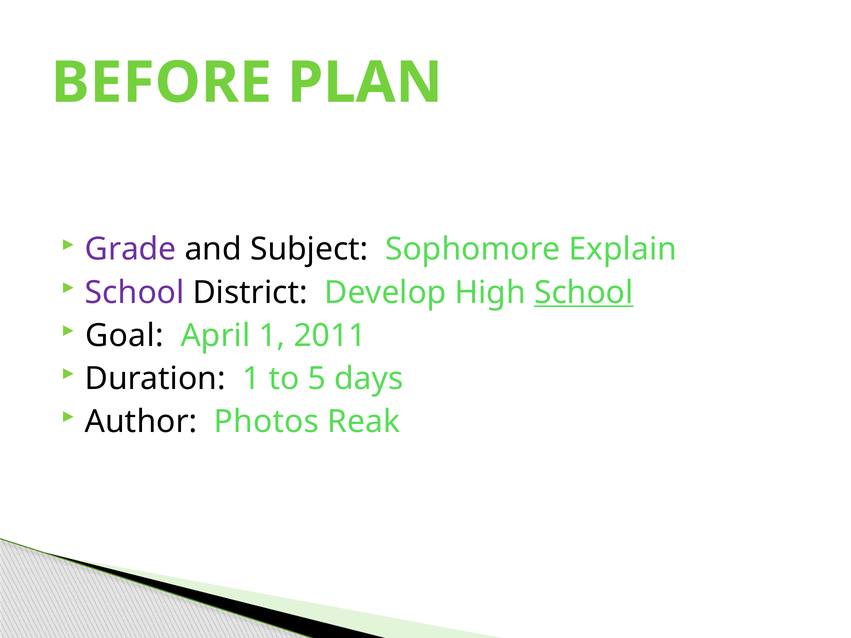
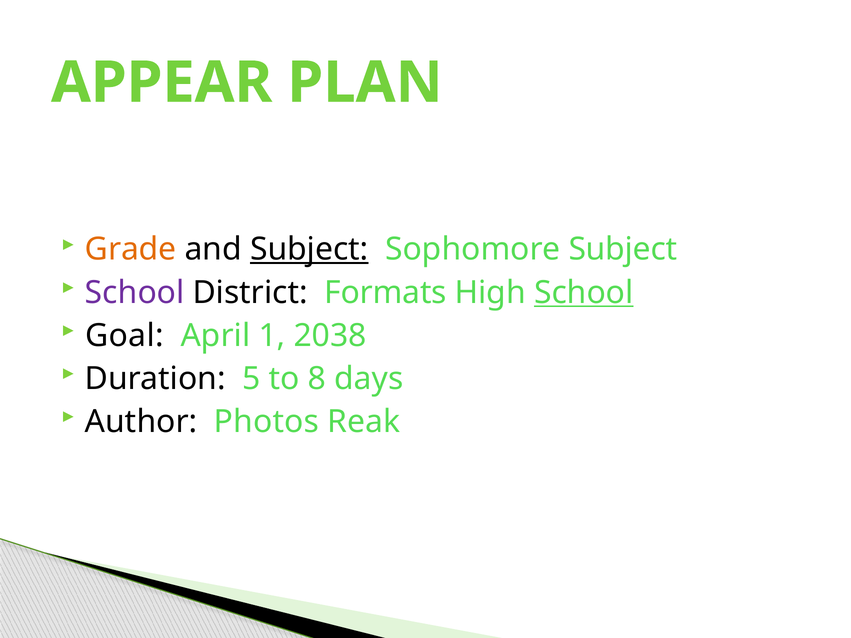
BEFORE: BEFORE -> APPEAR (162, 83)
Grade colour: purple -> orange (131, 250)
Subject underline: none -> present (309, 250)
Sophomore Explain: Explain -> Subject (623, 250)
Develop: Develop -> Formats (385, 293)
2011: 2011 -> 2038 (330, 336)
Duration 1: 1 -> 5 (251, 379)
5: 5 -> 8 (317, 379)
